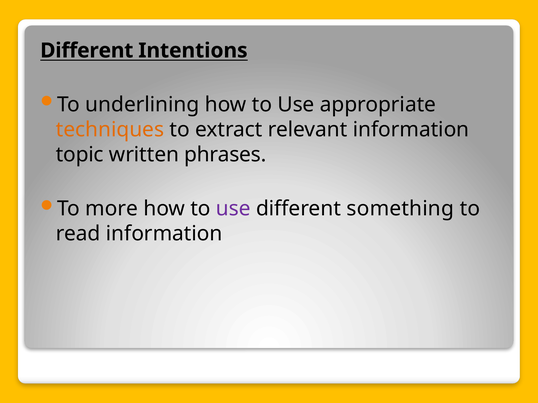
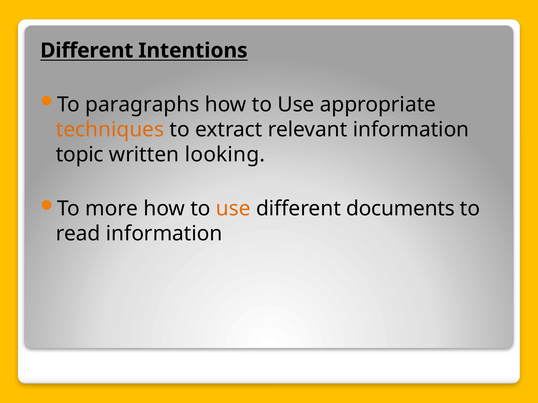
underlining: underlining -> paragraphs (142, 105)
phrases: phrases -> looking (225, 155)
use colour: purple -> orange (233, 209)
something: something -> documents (400, 209)
